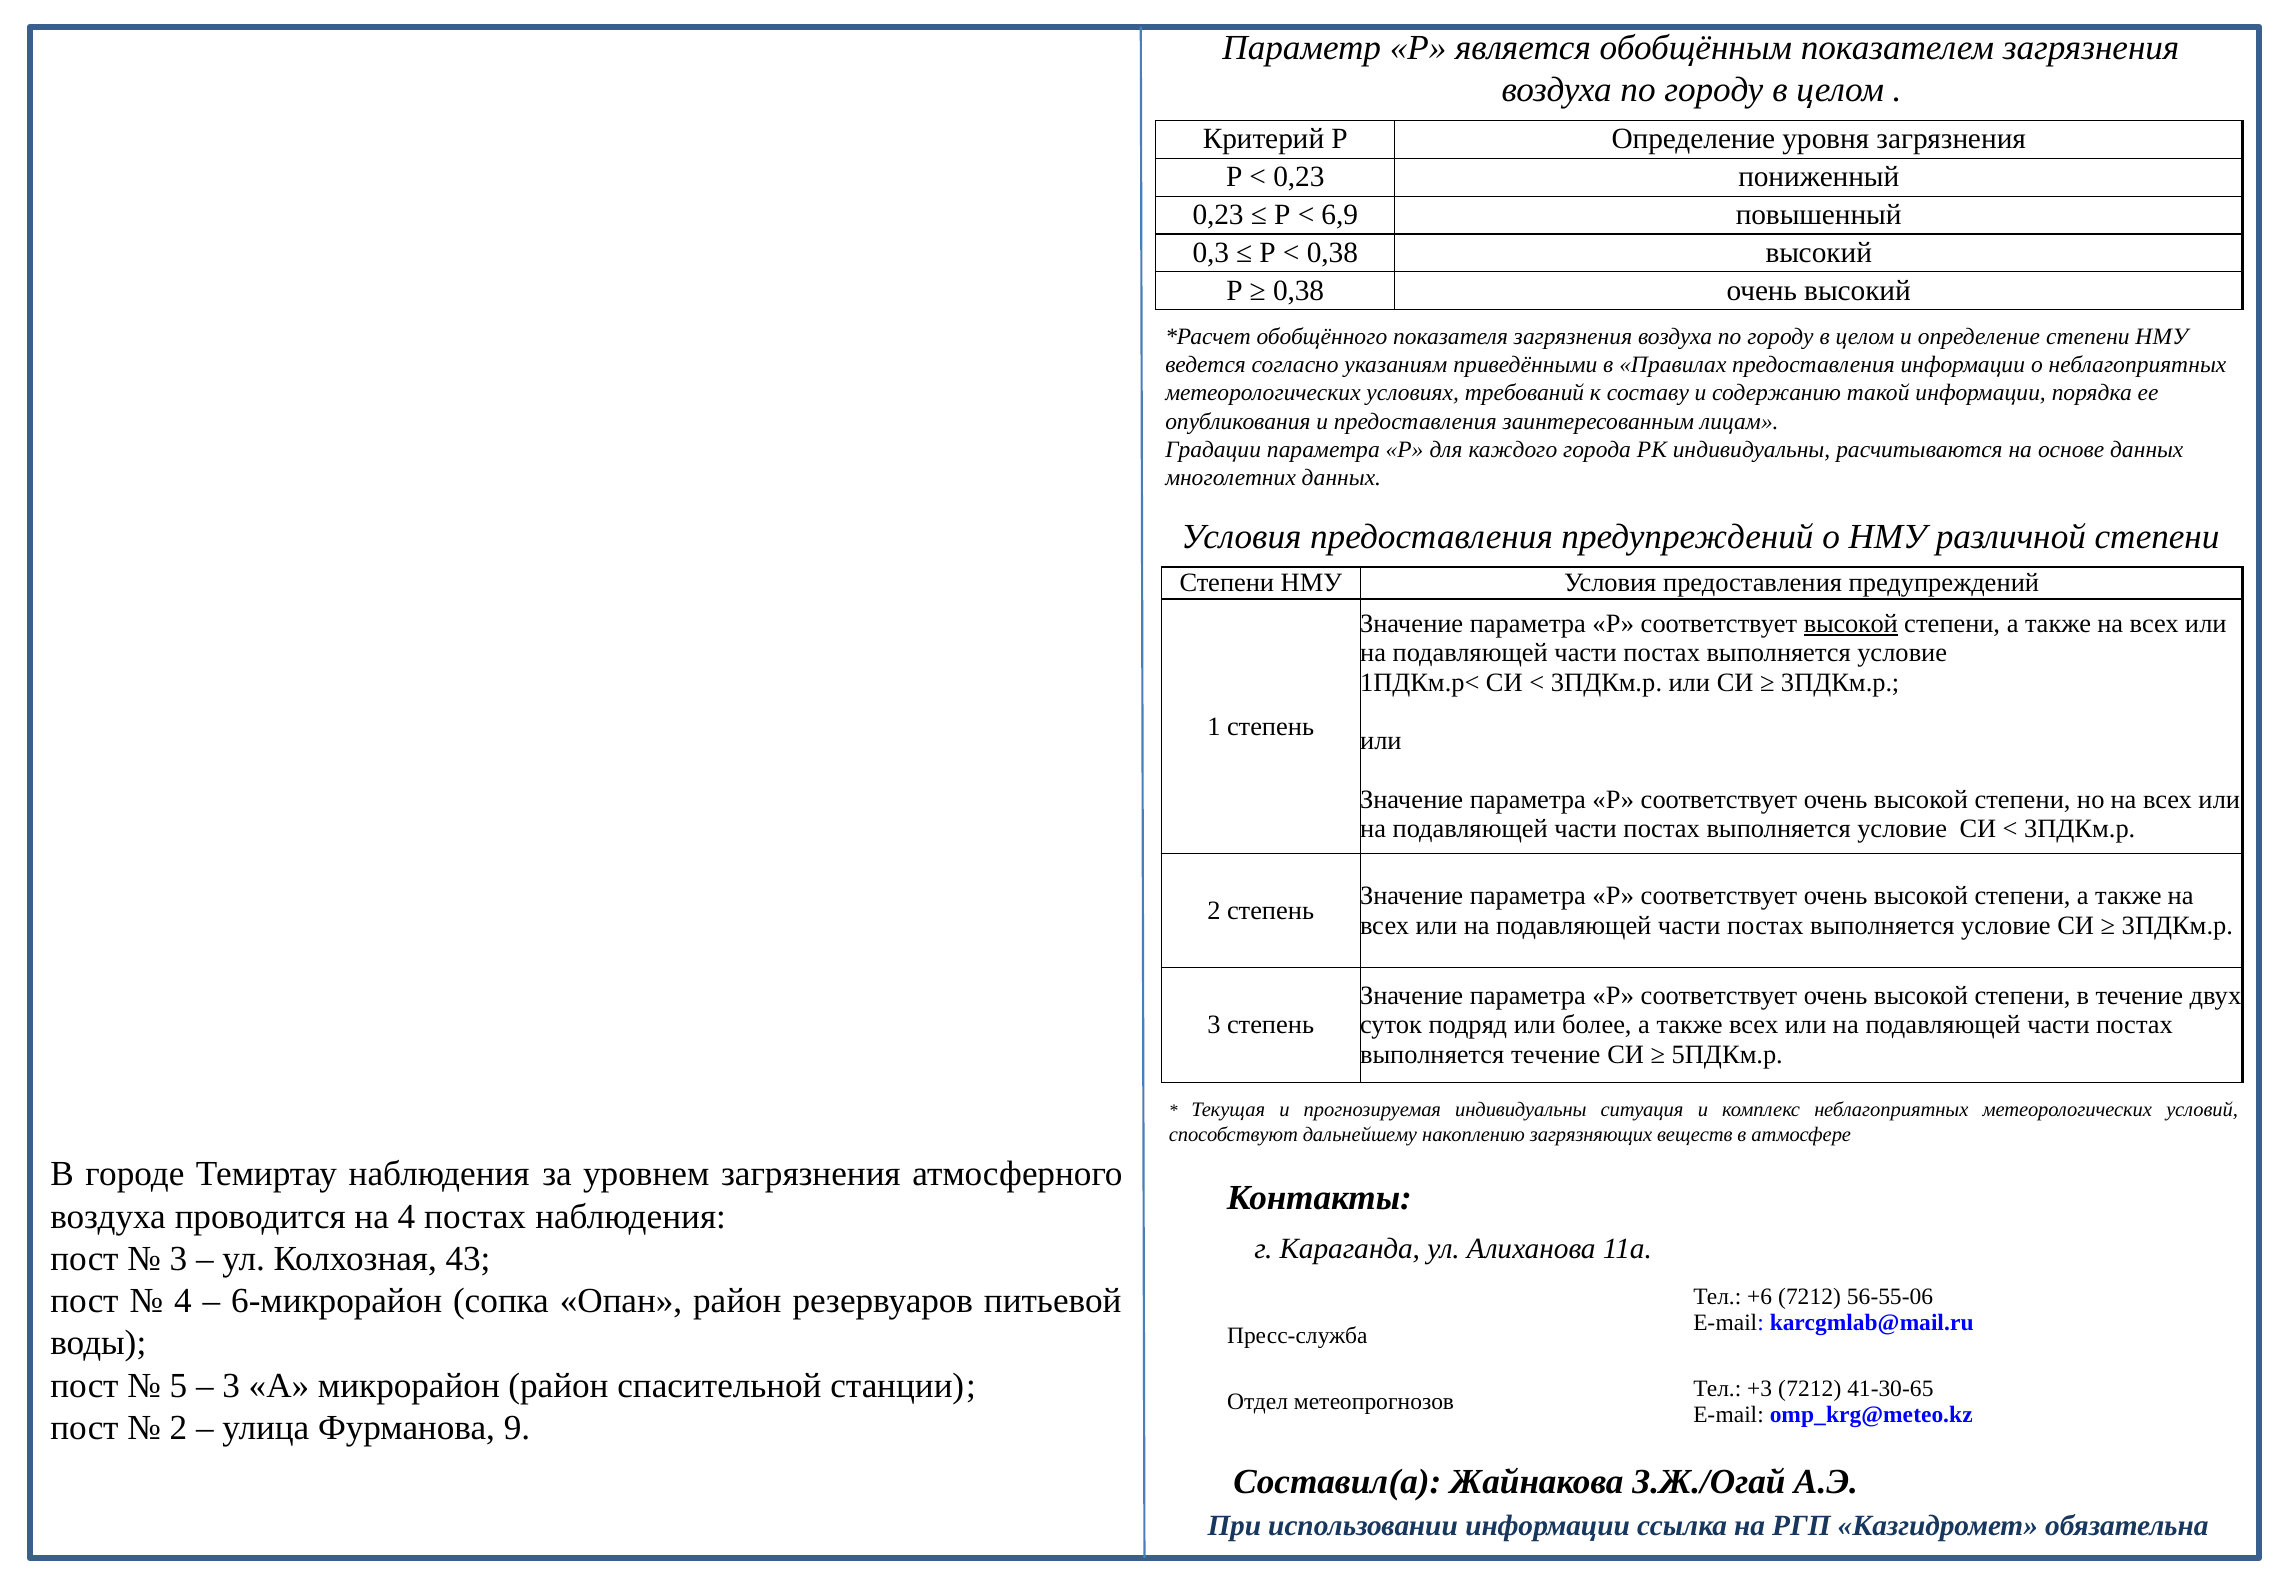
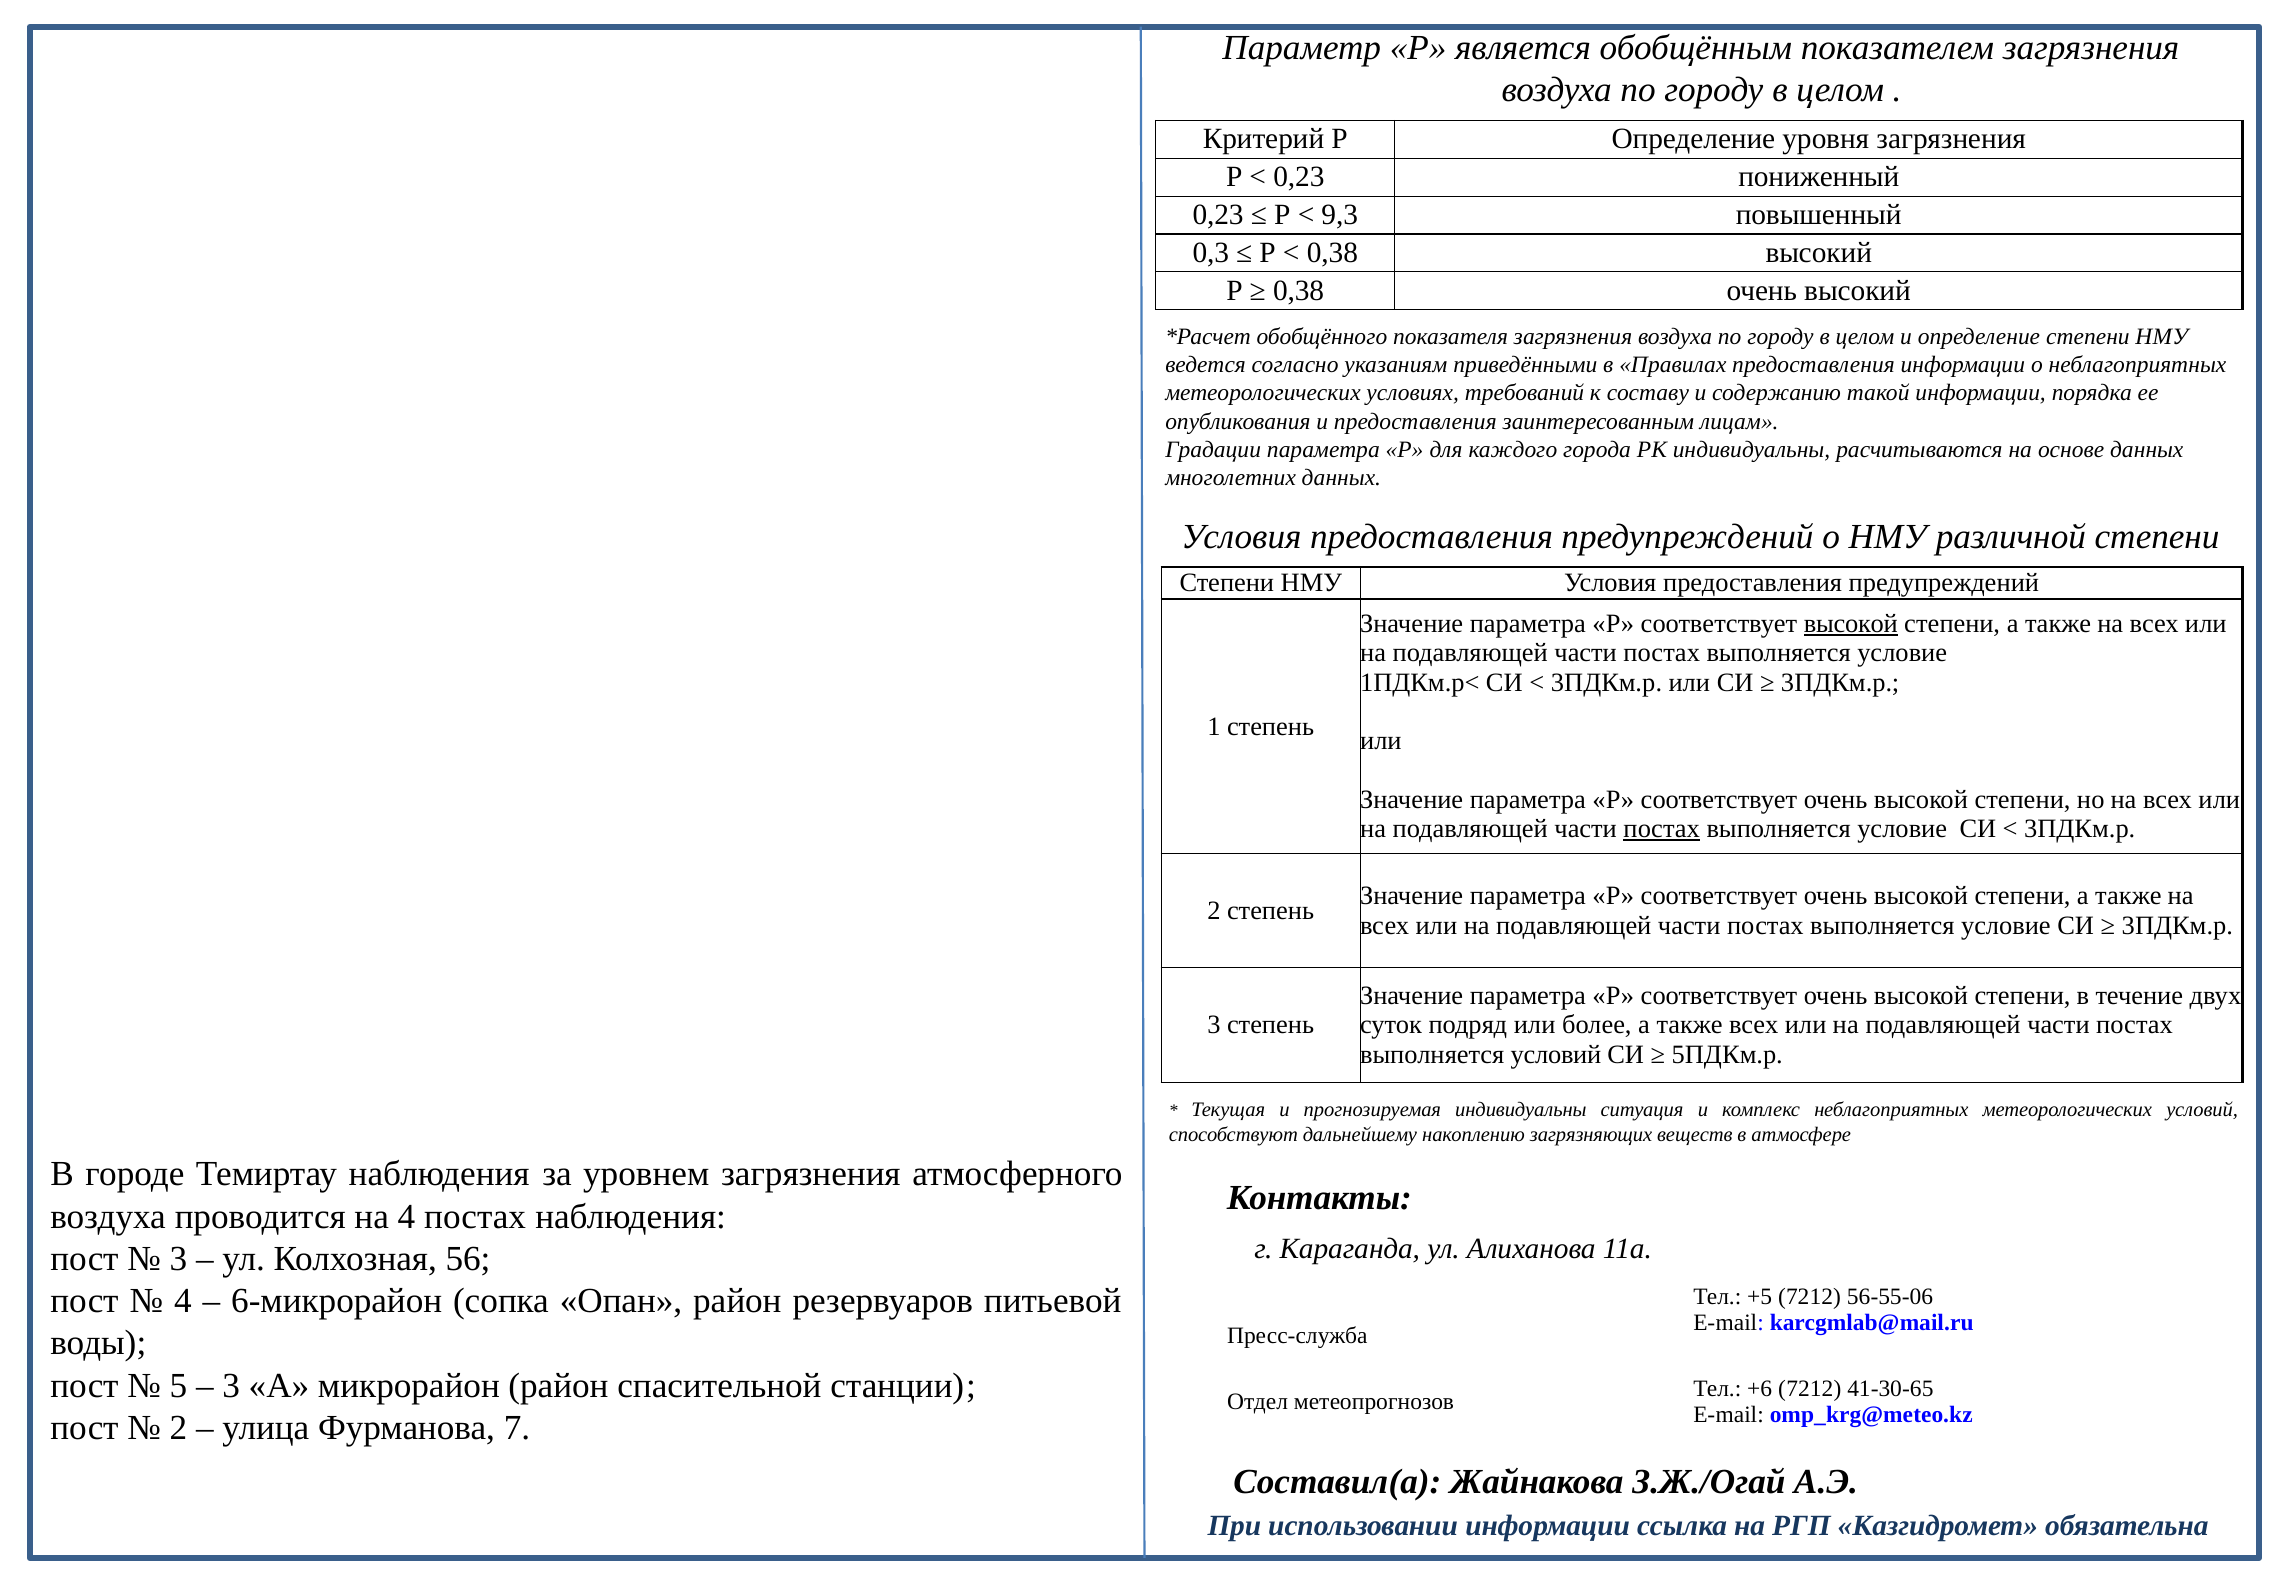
6,9: 6,9 -> 9,3 (1340, 215)
постах underline: none -> present (1662, 829)
выполняется течение: течение -> условий (1556, 1054)
43: 43 -> 56 (468, 1258)
+6: +6 -> +5 (1760, 1297)
+3: +3 -> +6 (1760, 1388)
9: 9 -> 7 (517, 1427)
